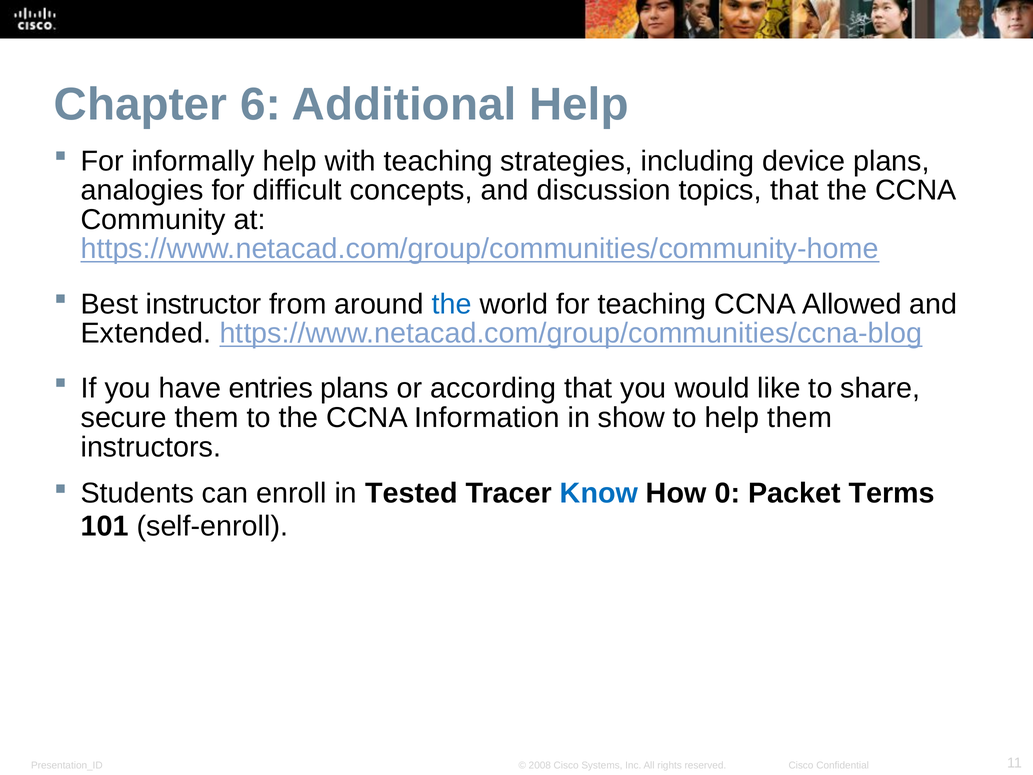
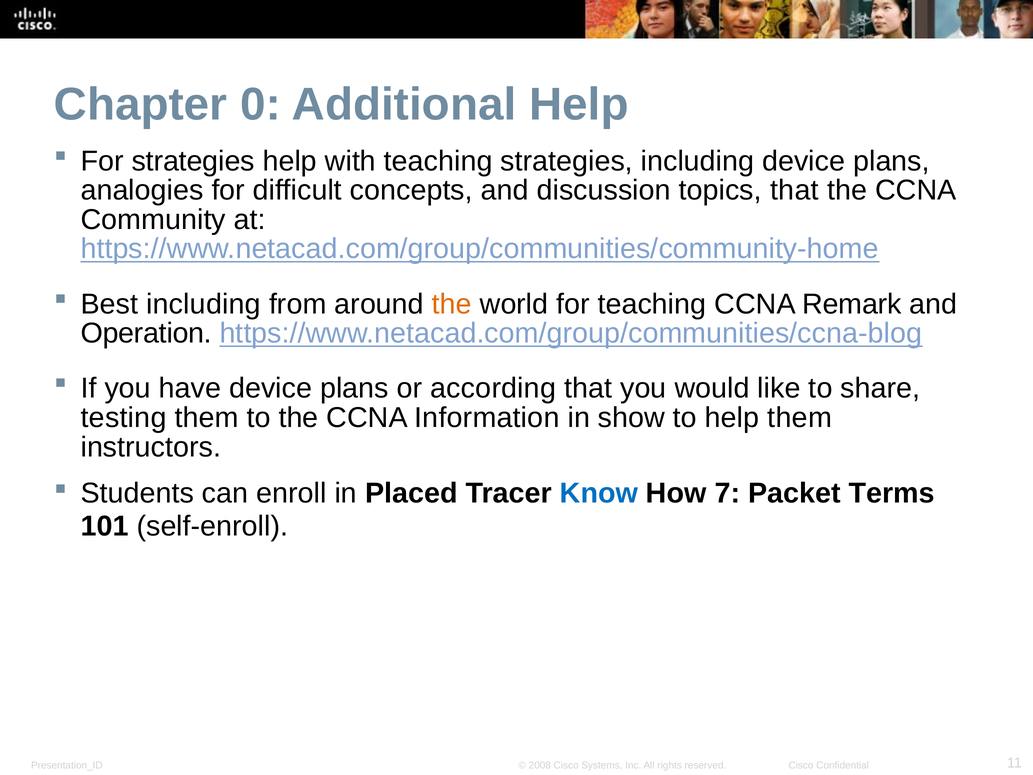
6: 6 -> 0 (260, 104)
For informally: informally -> strategies (193, 161)
Best instructor: instructor -> including (203, 304)
the colour: blue -> orange (452, 304)
Allowed: Allowed -> Remark (852, 304)
Extended: Extended -> Operation (146, 333)
have entries: entries -> device (271, 388)
secure: secure -> testing (124, 418)
Tested: Tested -> Placed (411, 493)
0: 0 -> 7 (727, 493)
